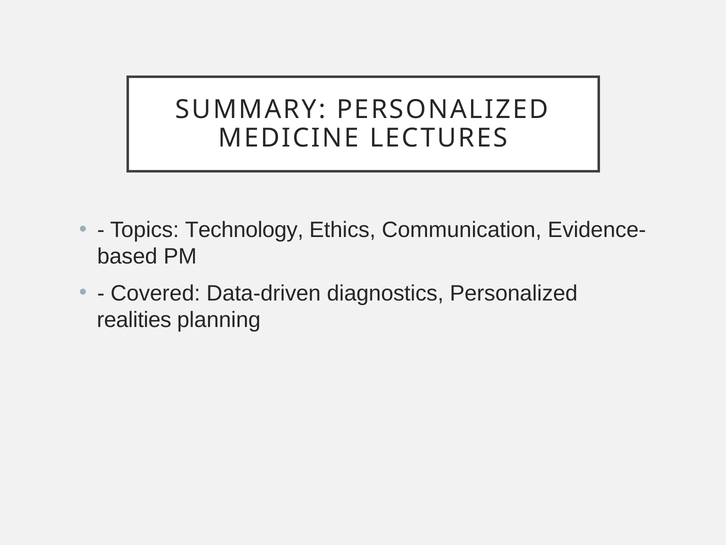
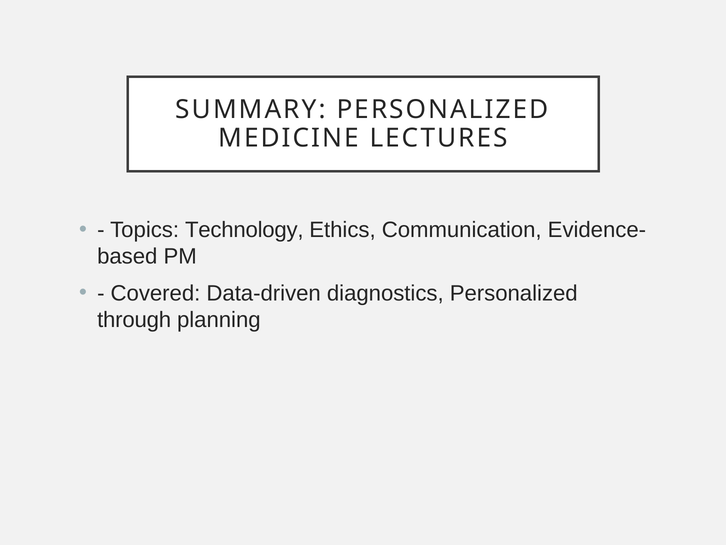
realities: realities -> through (134, 320)
